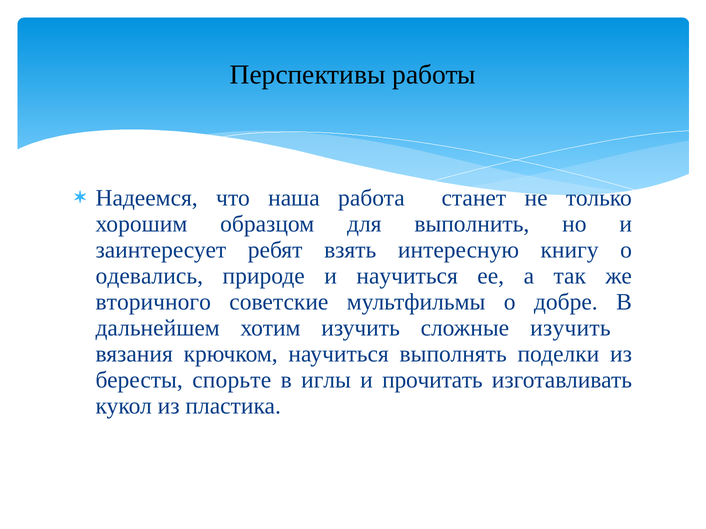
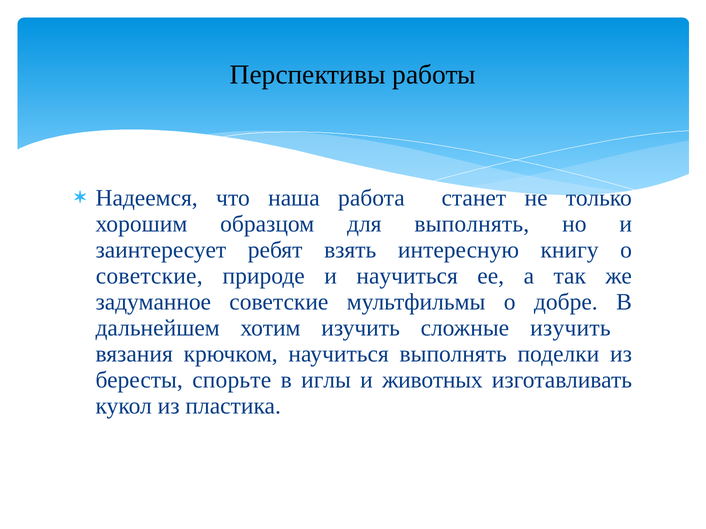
для выполнить: выполнить -> выполнять (472, 224)
одевались: одевались -> советские (149, 276)
вторичного: вторичного -> задуманное (153, 302)
прочитать: прочитать -> животных (432, 380)
